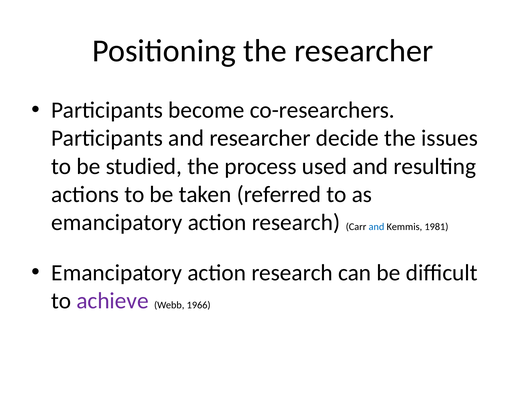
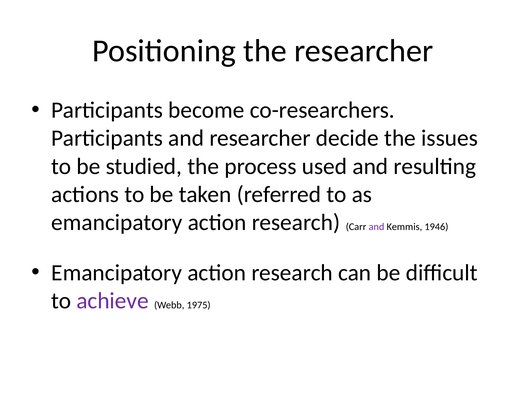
and colour: blue -> purple (376, 227)
1981: 1981 -> 1946 (436, 227)
1966: 1966 -> 1975 (199, 305)
